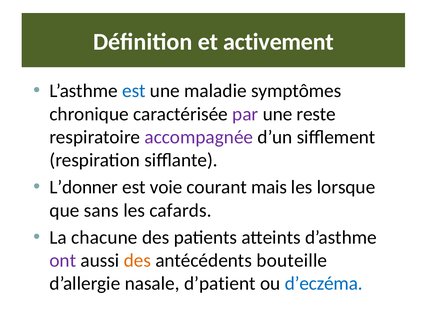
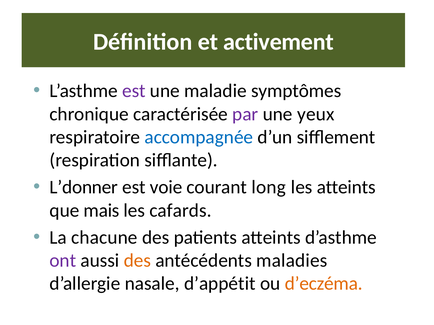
est colour: blue -> purple (134, 91)
reste: reste -> yeux (316, 114)
accompagnée colour: purple -> blue (199, 137)
mais: mais -> long (269, 188)
les lorsque: lorsque -> atteints (346, 188)
sans: sans -> mais (102, 211)
bouteille: bouteille -> maladies (292, 261)
d’patient: d’patient -> d’appétit (220, 284)
d’eczéma colour: blue -> orange (324, 284)
